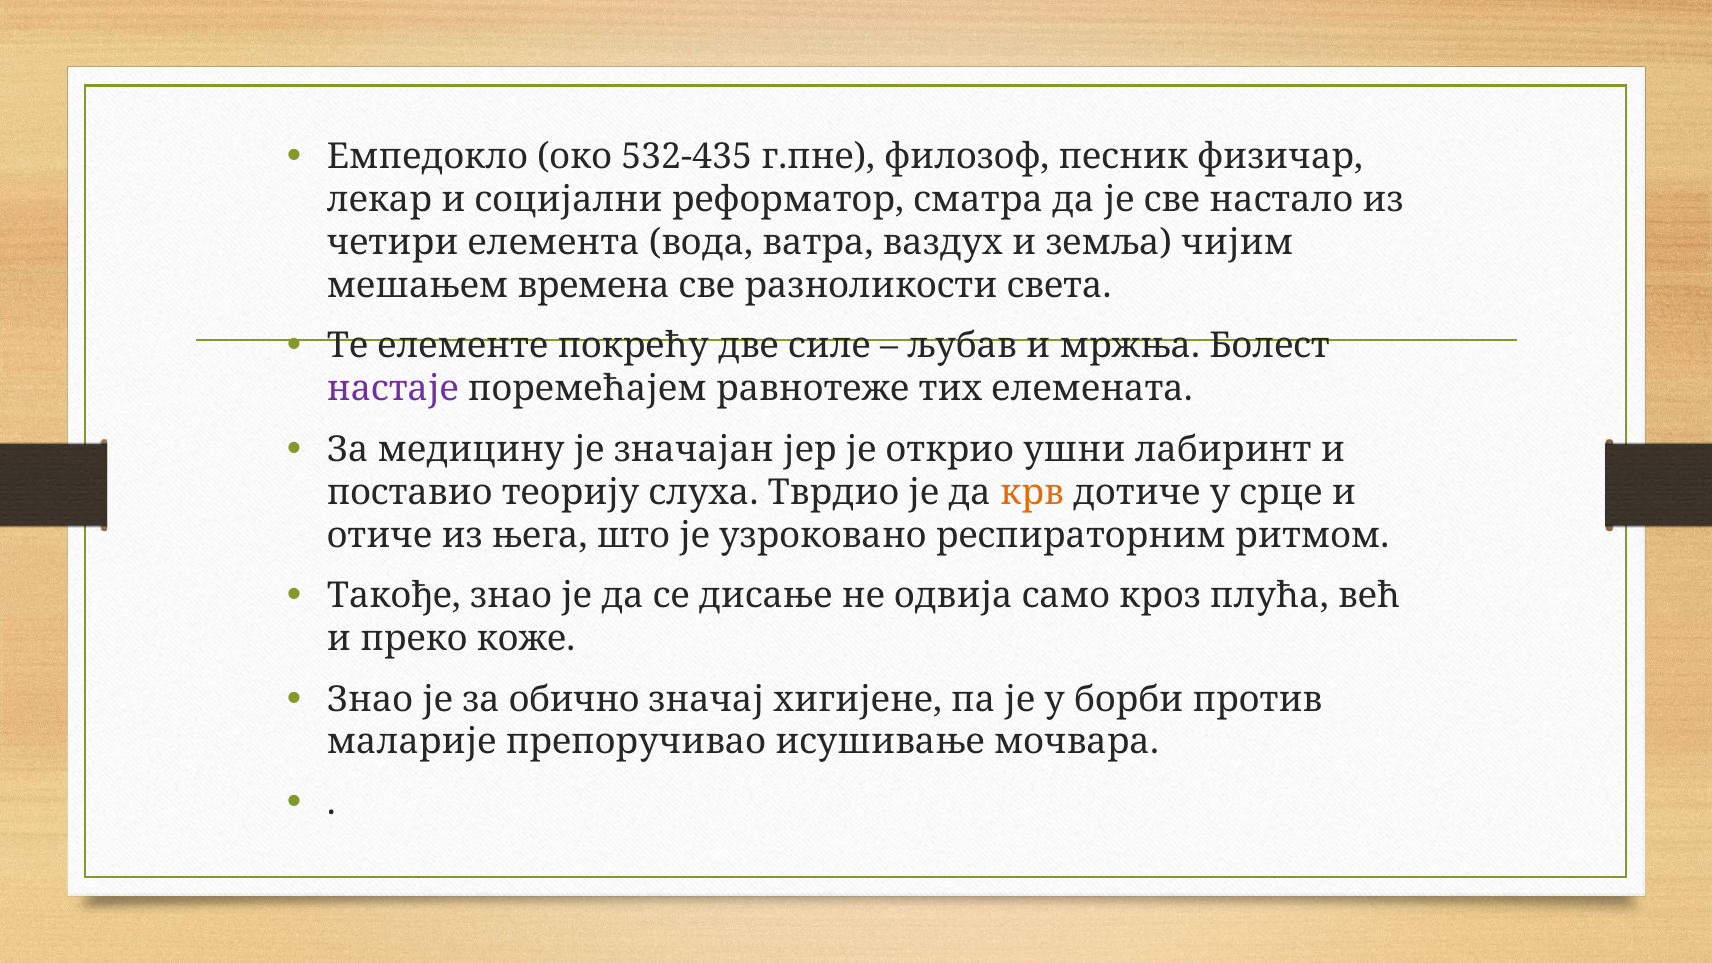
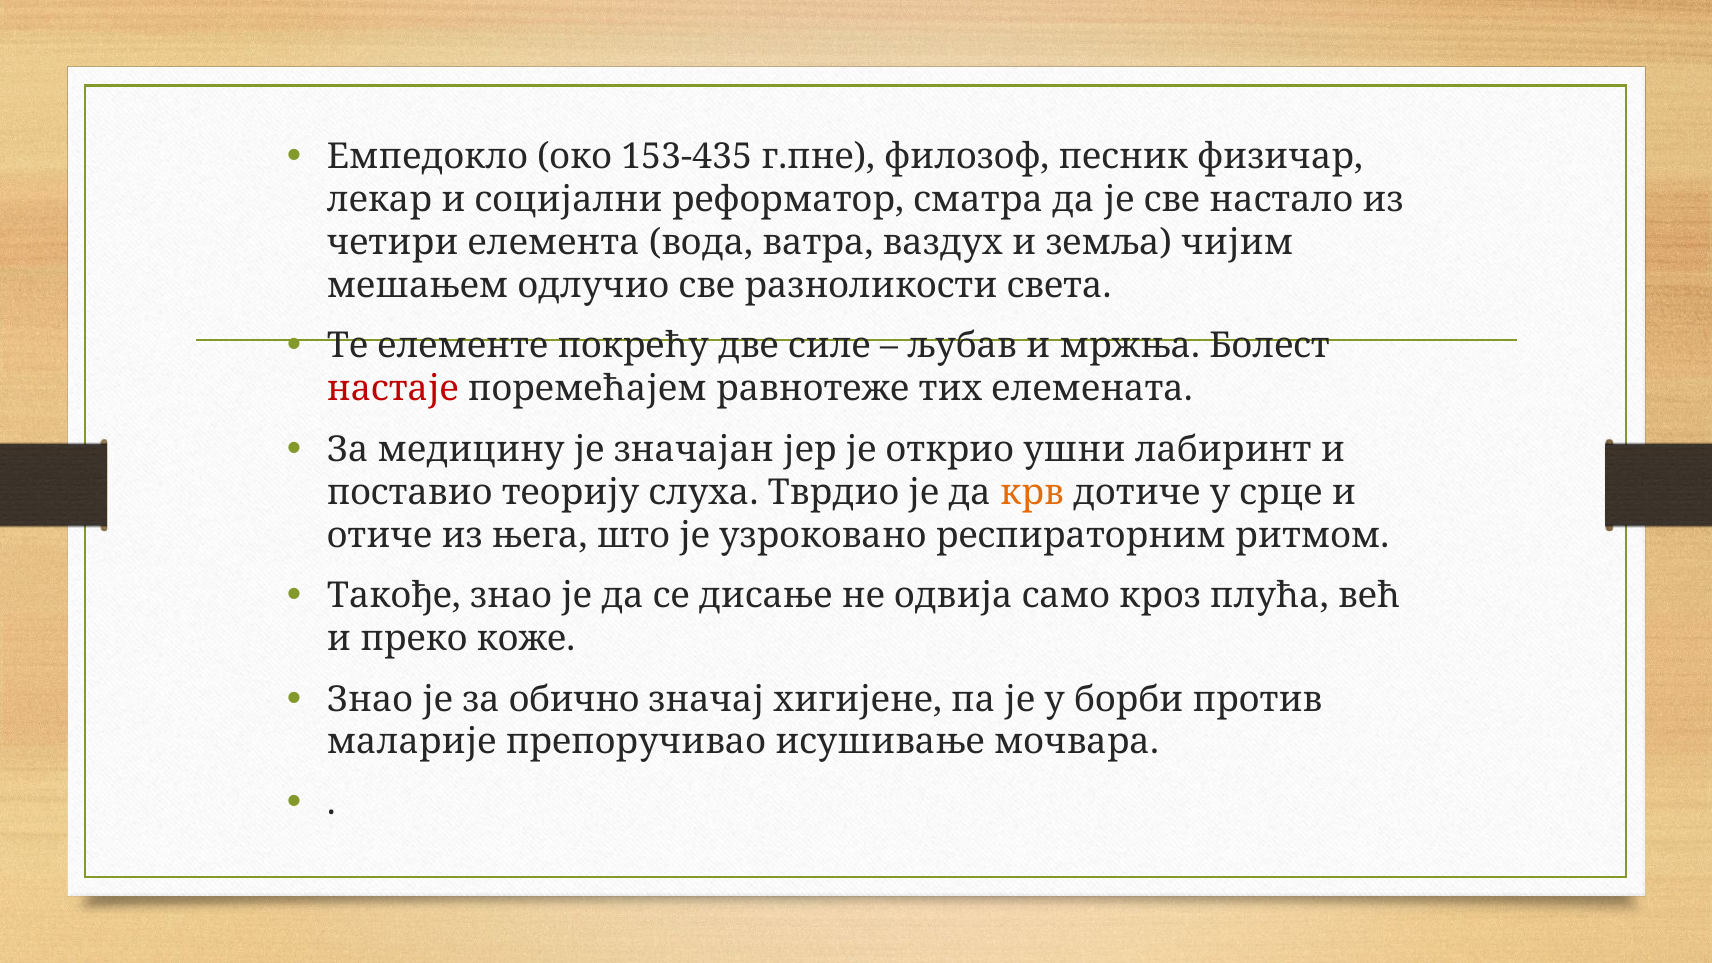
532-435: 532-435 -> 153-435 (687, 157)
времена: времена -> одлучио (593, 285)
настаје colour: purple -> red (393, 389)
